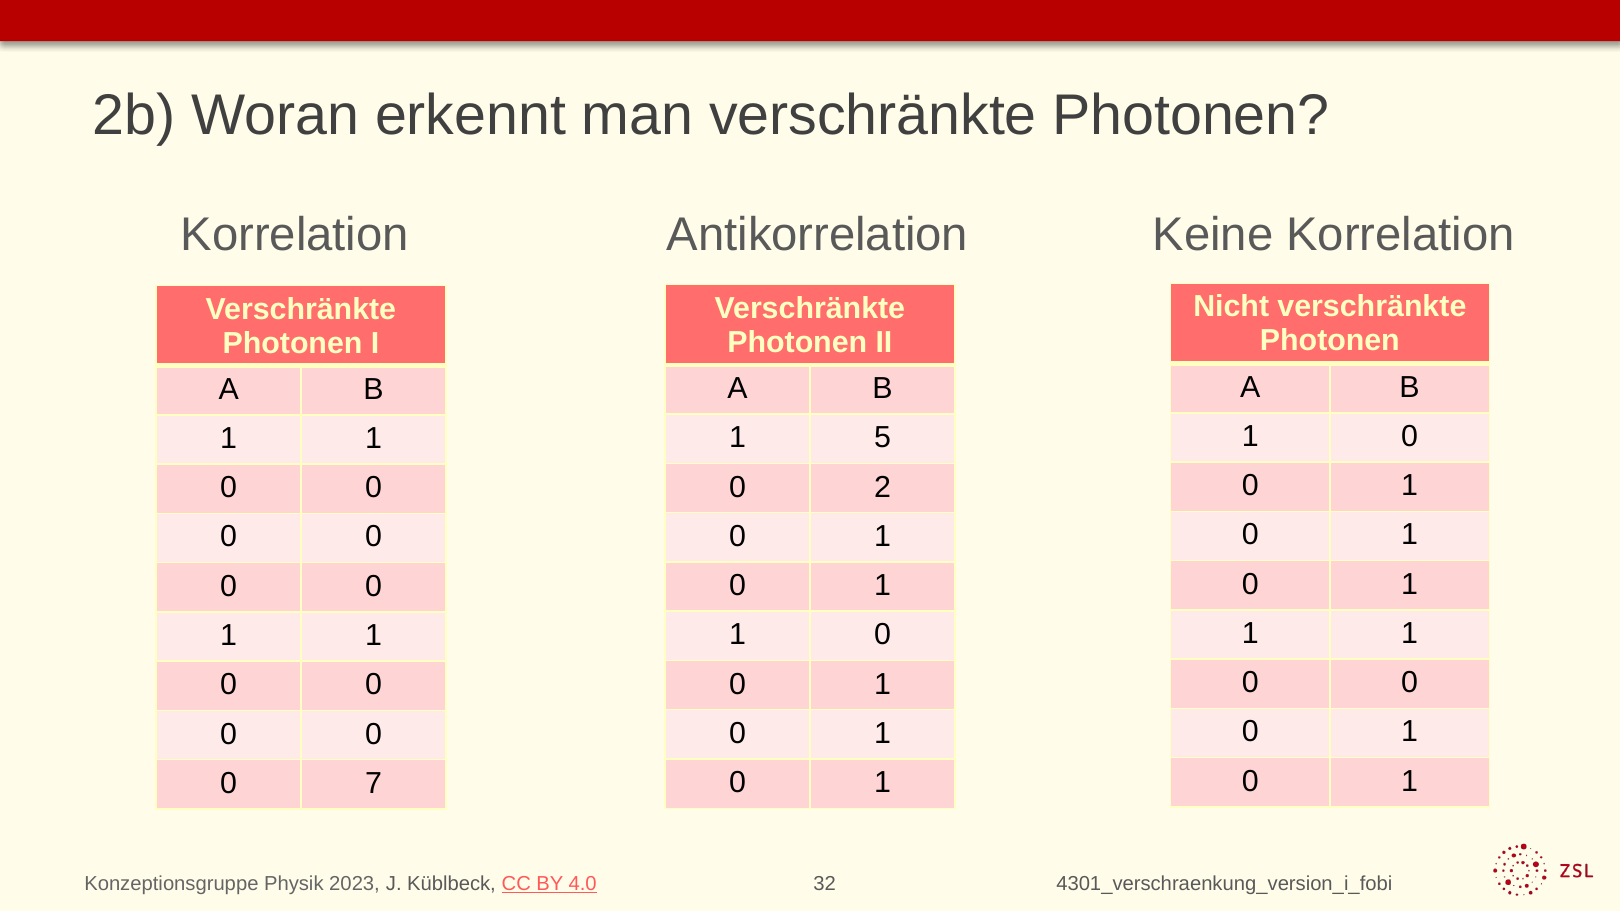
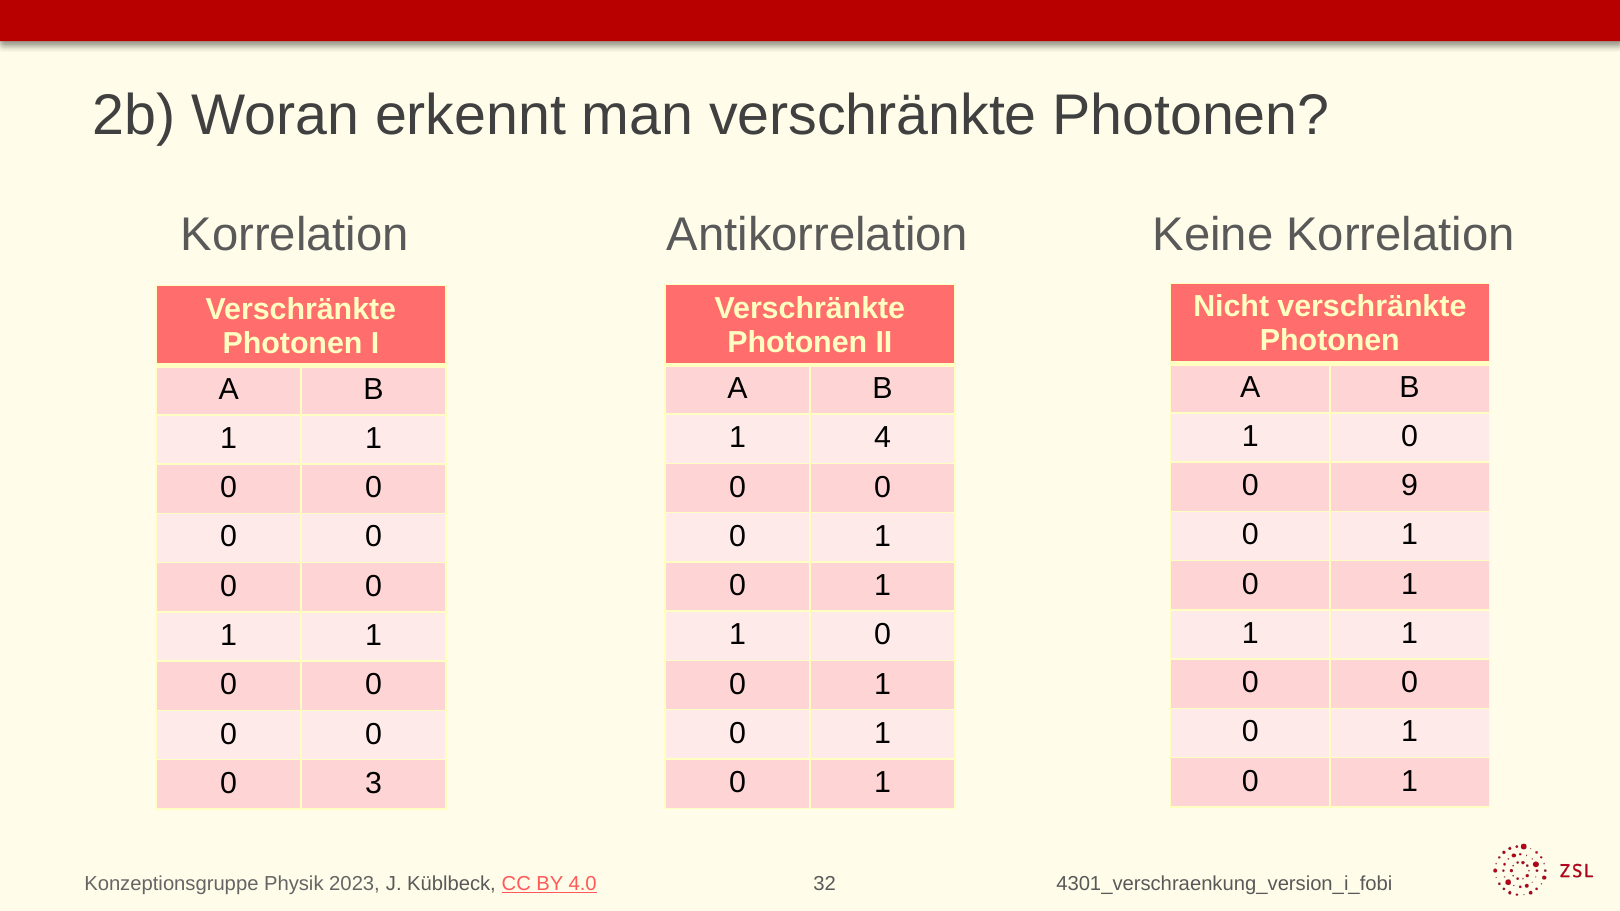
5: 5 -> 4 (882, 438)
1: 1 -> 9 (1410, 486)
2: 2 -> 0 (882, 487)
7: 7 -> 3 (374, 783)
